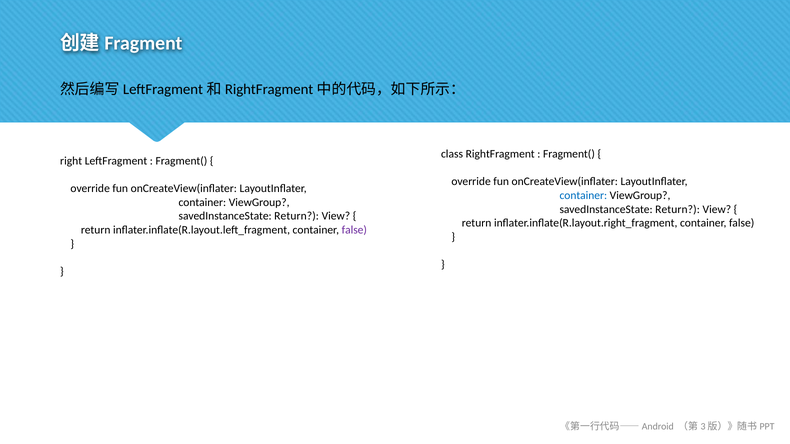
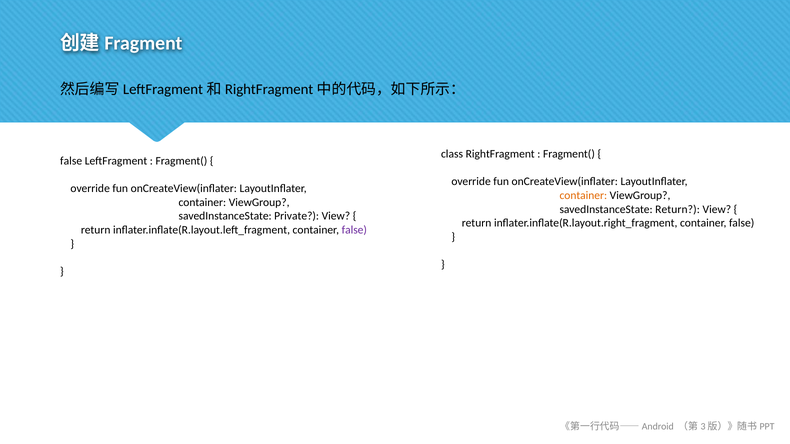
right: right -> false (71, 161)
container colour: blue -> orange (583, 196)
Return: Return -> Private (297, 216)
